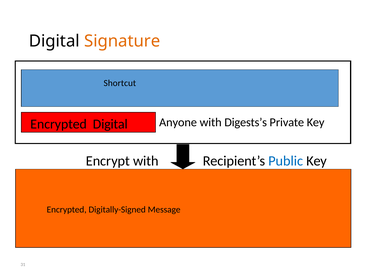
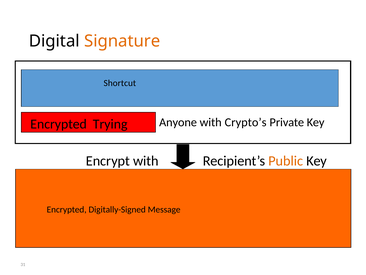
Digests’s: Digests’s -> Crypto’s (246, 122)
Encrypted Digital: Digital -> Trying (110, 124)
Public colour: blue -> orange (286, 161)
